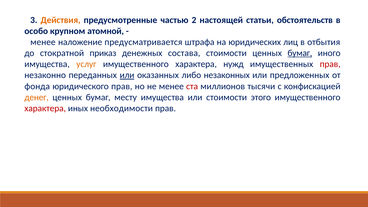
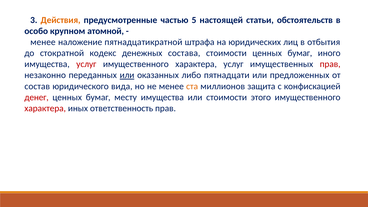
2: 2 -> 5 (194, 20)
предусматривается: предусматривается -> пятнадцатикратной (143, 42)
приказ: приказ -> кодекс (103, 53)
бумаг underline: present -> none (300, 53)
услуг colour: orange -> red (86, 64)
характера нужд: нужд -> услуг (233, 64)
незаконных: незаконных -> пятнадцати (227, 75)
фонда: фонда -> состав (37, 86)
юридического прав: прав -> вида (122, 86)
ста colour: red -> orange (192, 86)
тысячи: тысячи -> защита (261, 86)
денег colour: orange -> red (37, 97)
необходимости: необходимости -> ответственность (122, 108)
